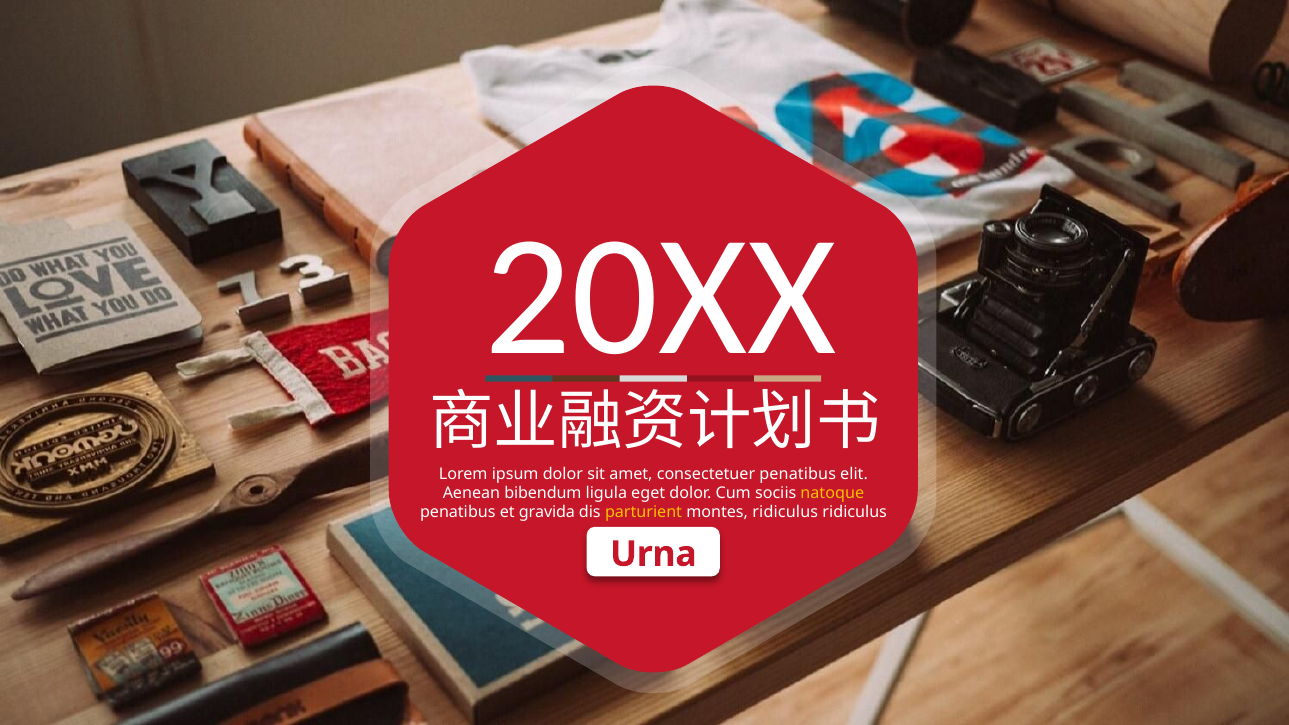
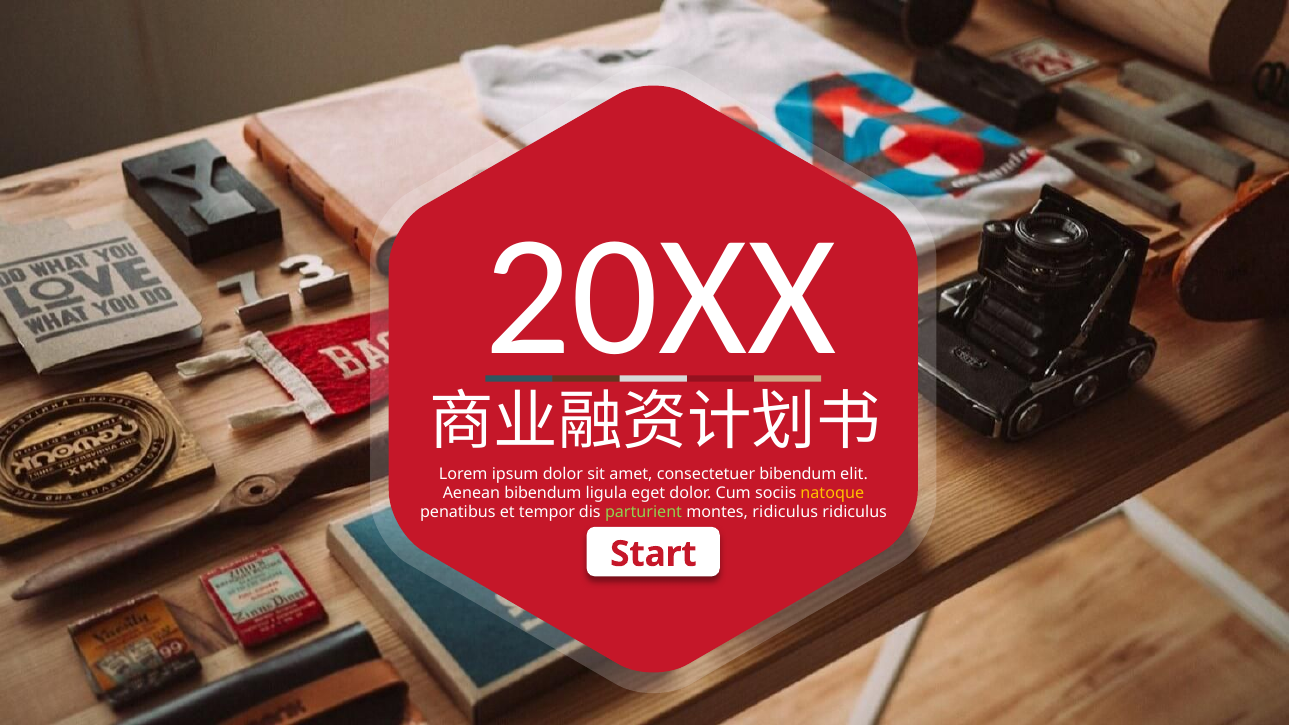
consectetuer penatibus: penatibus -> bibendum (798, 474)
gravida: gravida -> tempor (547, 513)
parturient colour: yellow -> light green (644, 513)
Urna: Urna -> Start (653, 554)
